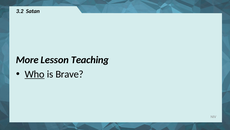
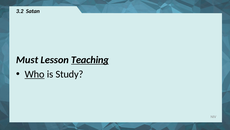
More: More -> Must (27, 60)
Teaching underline: none -> present (90, 60)
Brave: Brave -> Study (69, 74)
